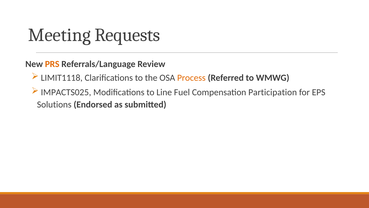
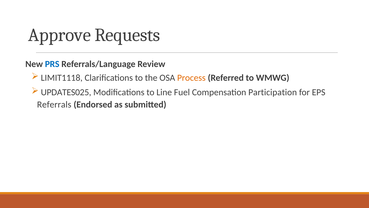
Meeting: Meeting -> Approve (60, 35)
PRS colour: orange -> blue (52, 64)
IMPACTS025: IMPACTS025 -> UPDATES025 (66, 92)
Solutions: Solutions -> Referrals (54, 104)
